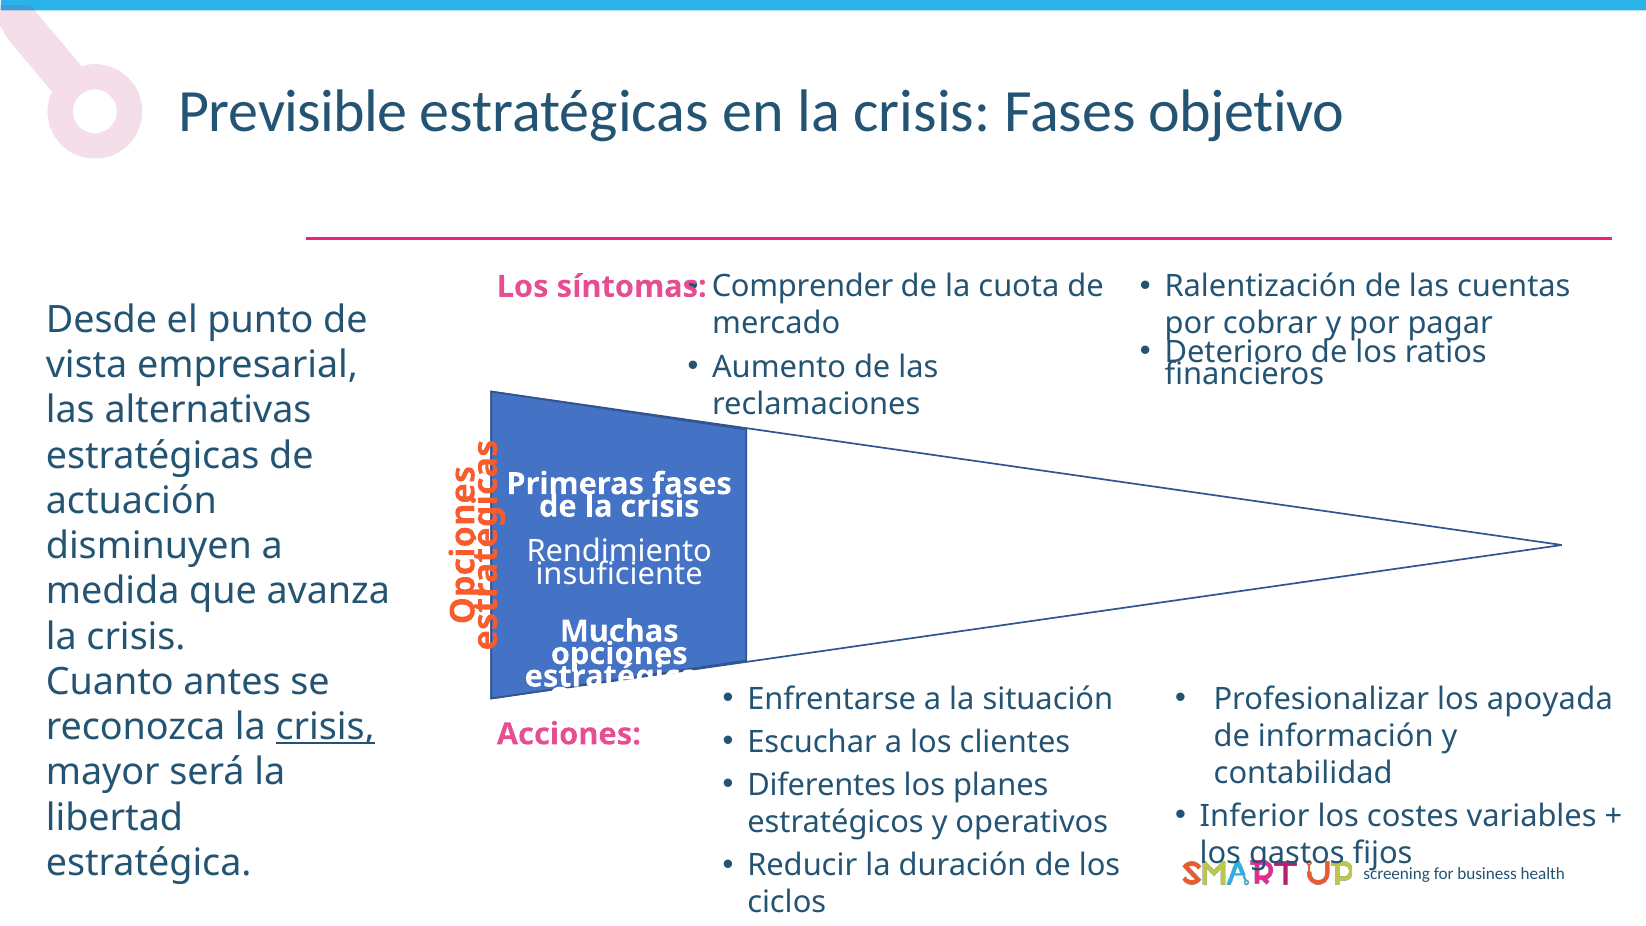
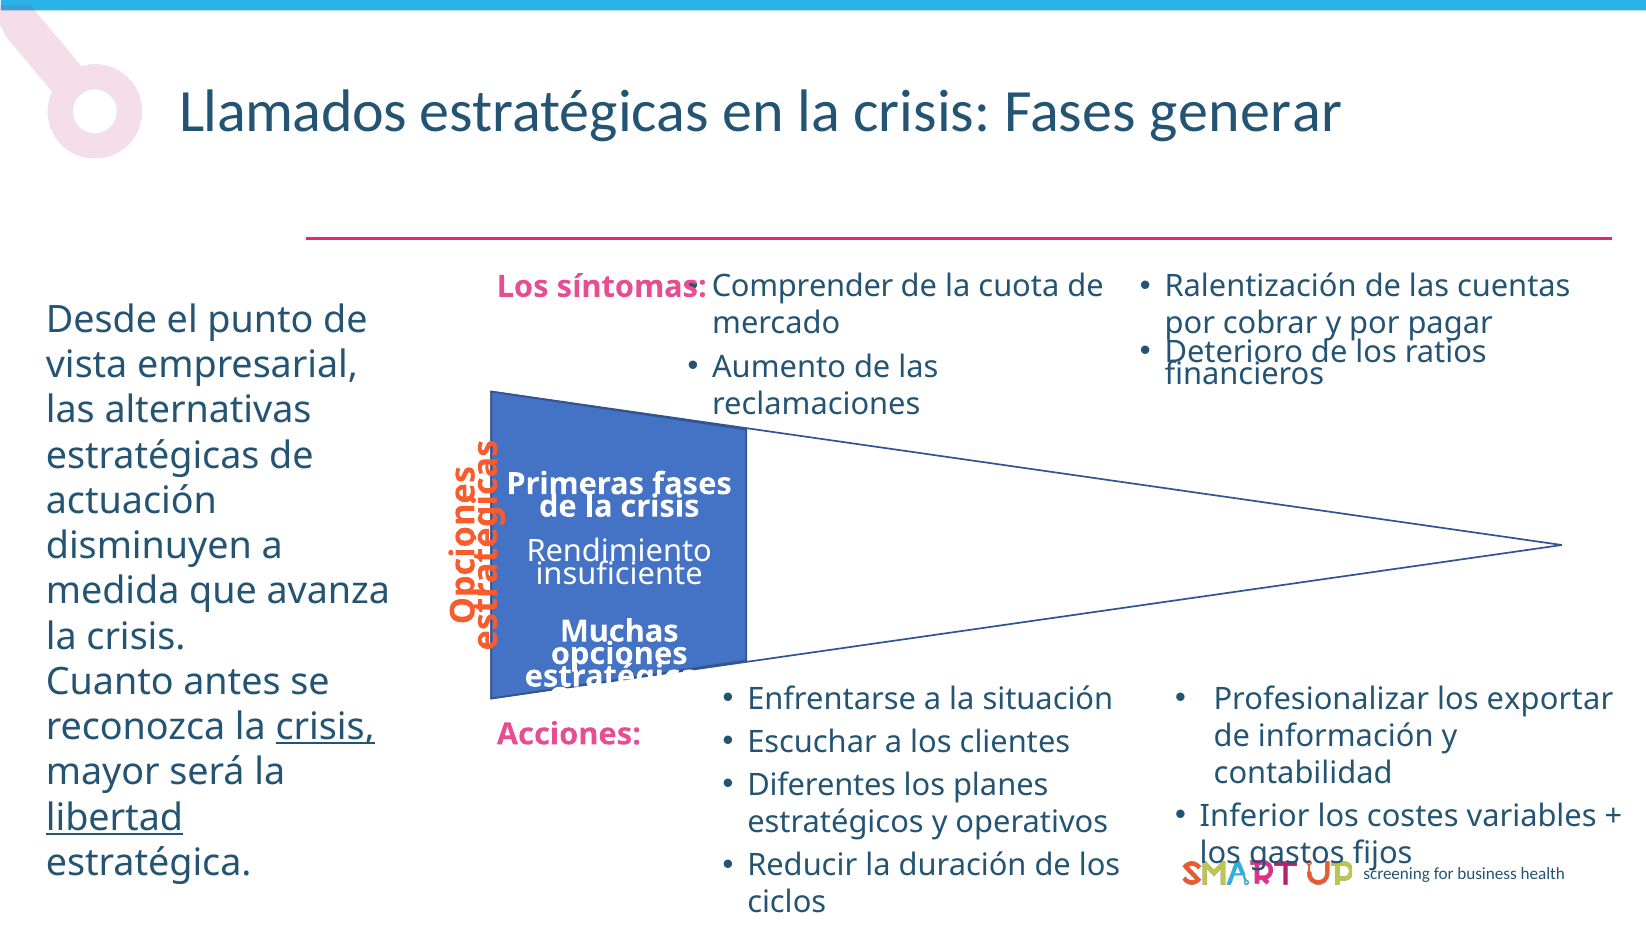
Previsible: Previsible -> Llamados (293, 111)
objetivo: objetivo -> generar (1246, 111)
apoyada: apoyada -> exportar (1550, 699)
libertad underline: none -> present (115, 817)
